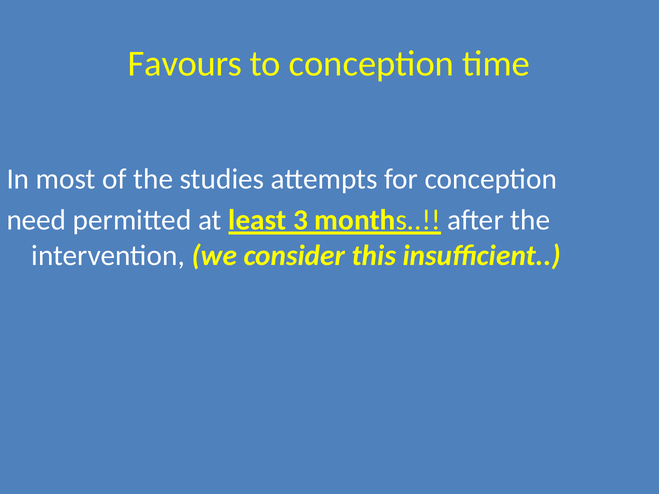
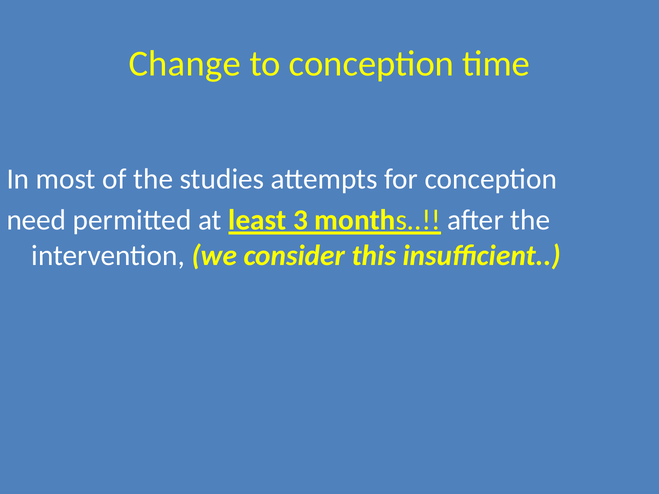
Favours: Favours -> Change (185, 64)
